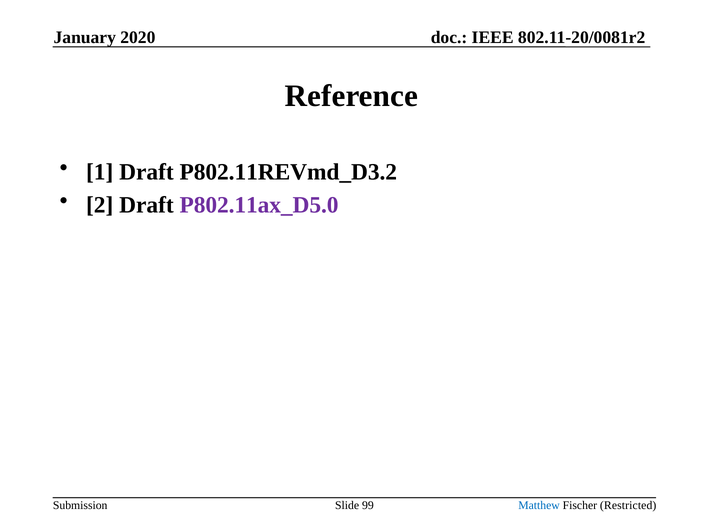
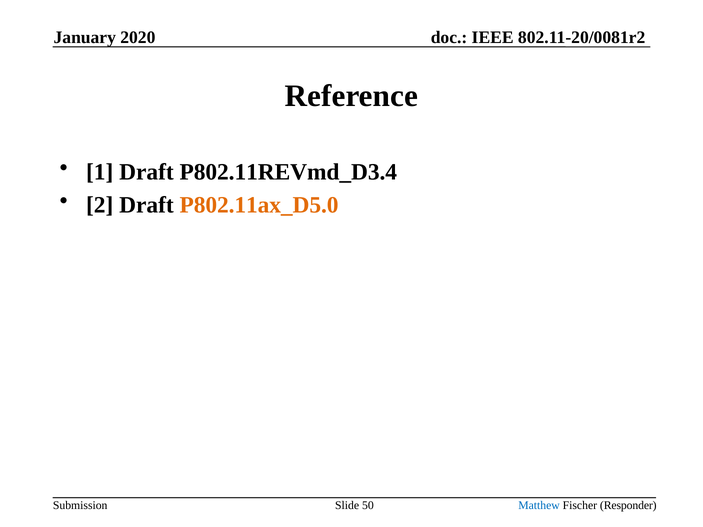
P802.11REVmd_D3.2: P802.11REVmd_D3.2 -> P802.11REVmd_D3.4 (288, 172)
P802.11ax_D5.0 colour: purple -> orange (259, 205)
Restricted: Restricted -> Responder (628, 506)
99: 99 -> 50 (368, 506)
